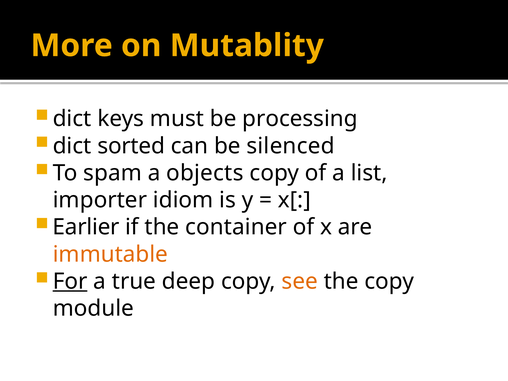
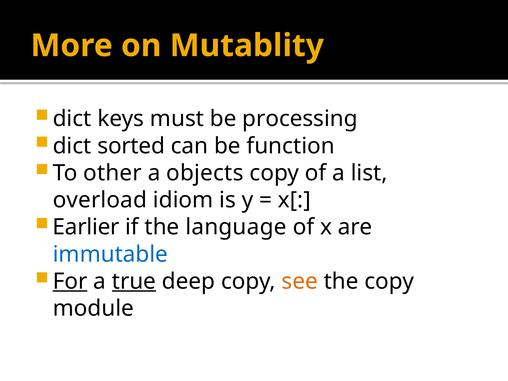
silenced: silenced -> function (291, 146)
spam: spam -> other (112, 173)
importer: importer -> overload (100, 200)
container: container -> language (236, 227)
immutable colour: orange -> blue (110, 254)
true underline: none -> present (134, 281)
